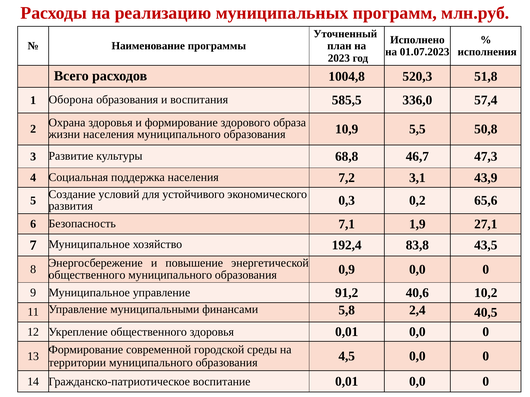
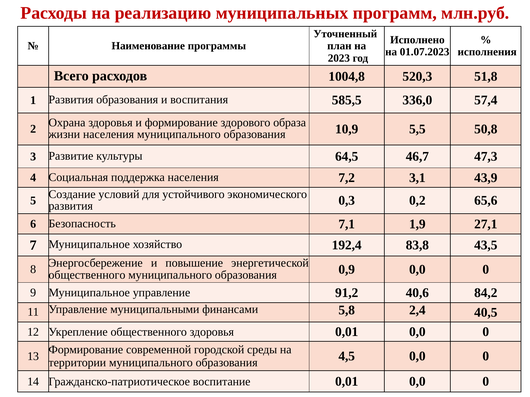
1 Оборона: Оборона -> Развития (71, 100)
68,8: 68,8 -> 64,5 (347, 157)
10,2: 10,2 -> 84,2 (486, 293)
